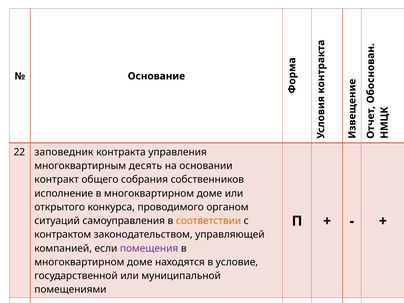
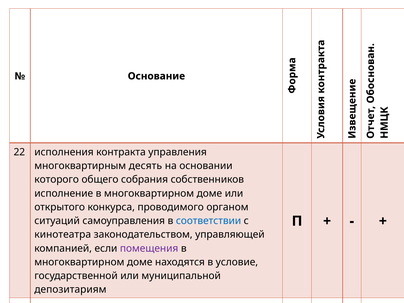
заповедник: заповедник -> исполнения (64, 152)
контракт: контракт -> которого (57, 180)
соответствии colour: orange -> blue (209, 221)
контрактом: контрактом -> кинотеатра (63, 235)
помещениями: помещениями -> депозитариям (70, 290)
